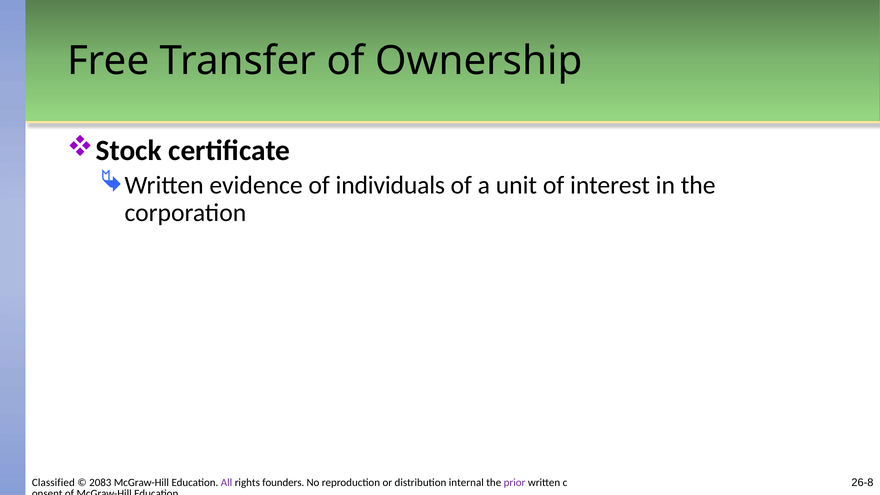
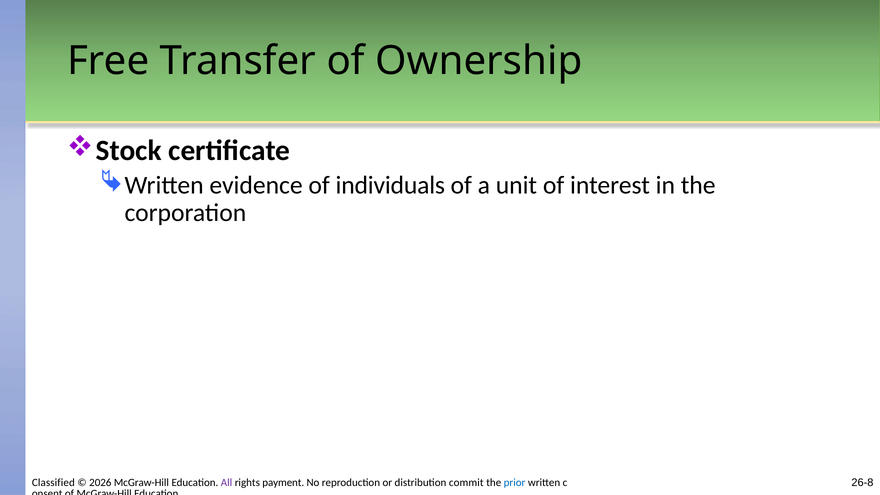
2083: 2083 -> 2026 (100, 482)
founders: founders -> payment (283, 482)
internal: internal -> commit (466, 482)
prior colour: purple -> blue (515, 482)
